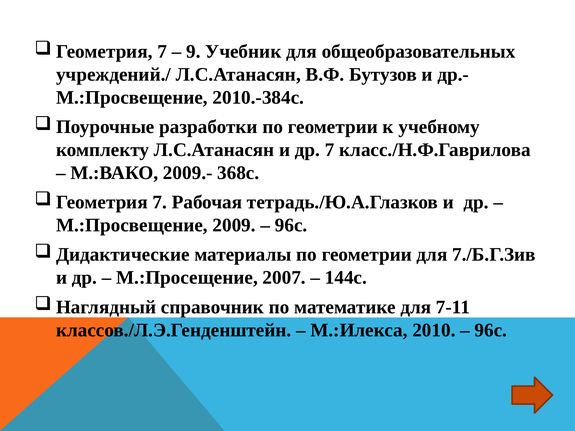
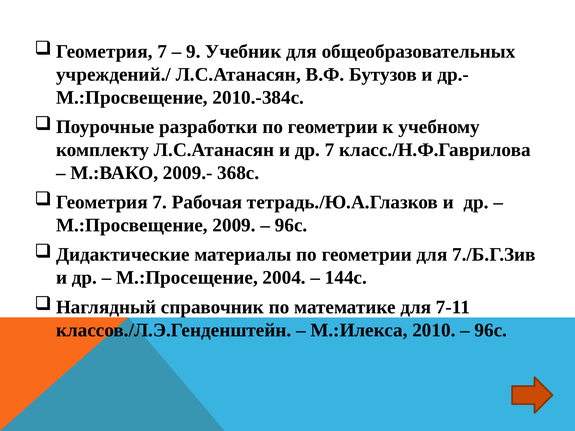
2007: 2007 -> 2004 (284, 278)
